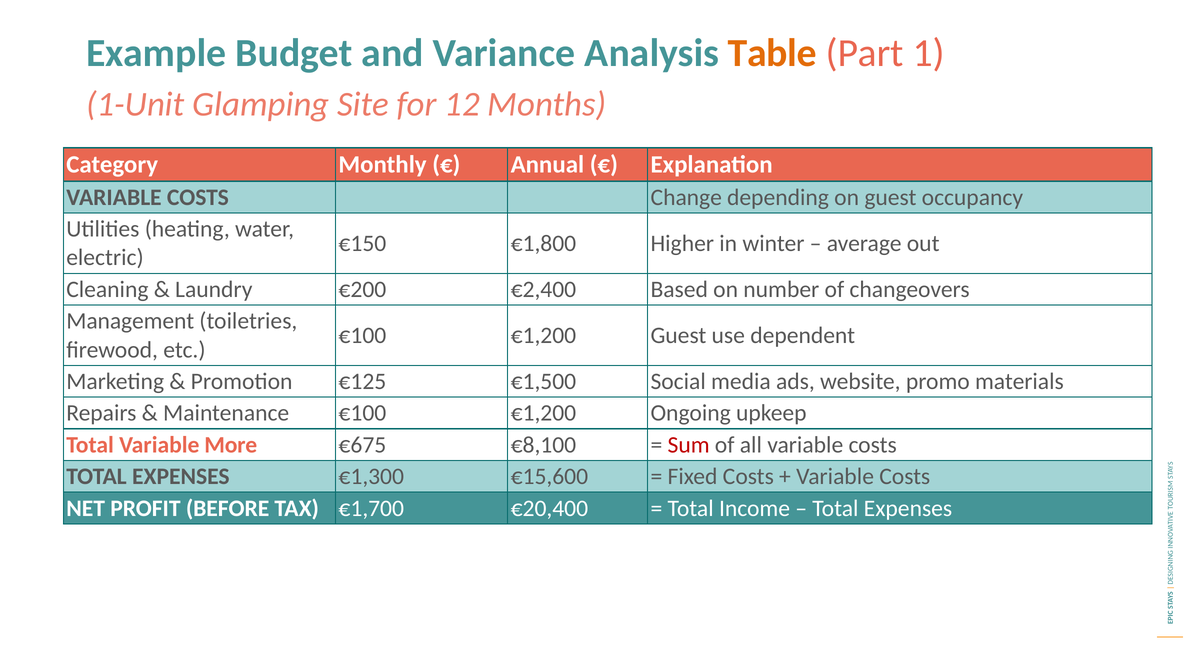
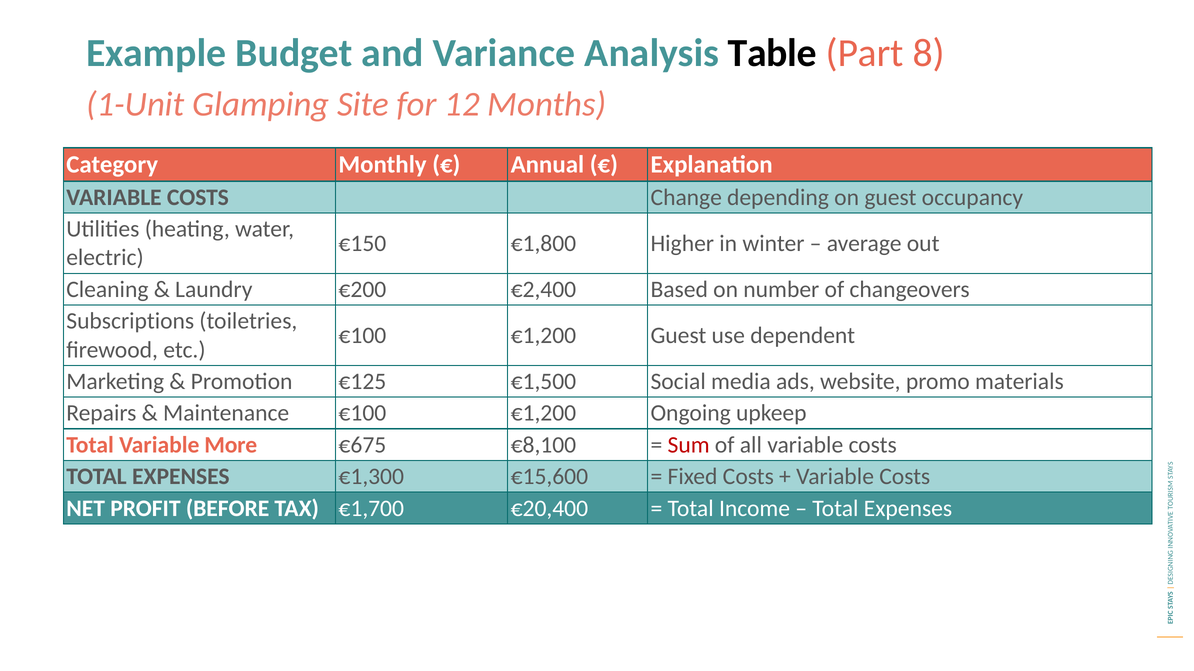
Table colour: orange -> black (772, 53)
1: 1 -> 8 (929, 53)
Management: Management -> Subscriptions (130, 321)
